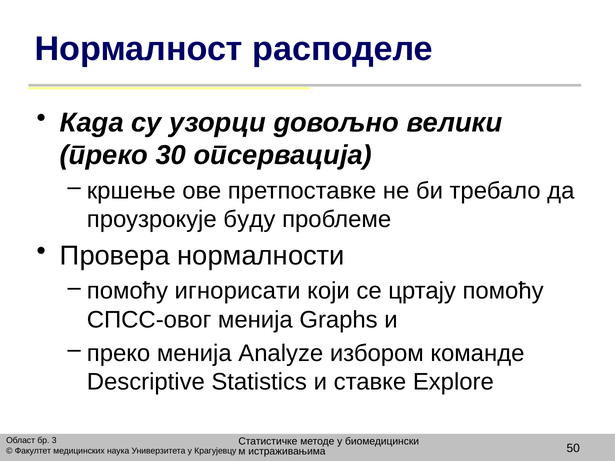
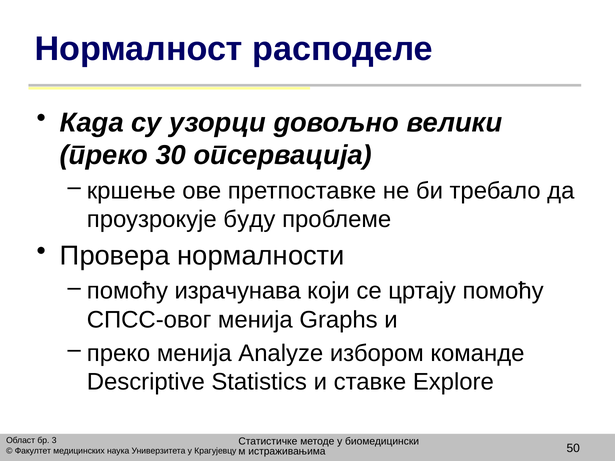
игнорисати: игнорисати -> израчунава (238, 291)
